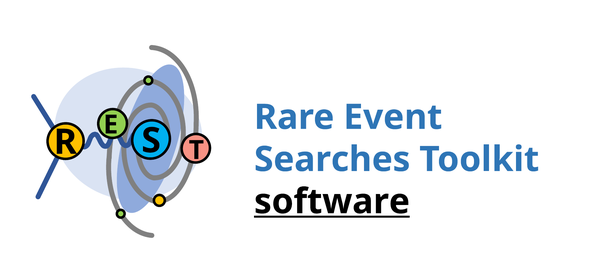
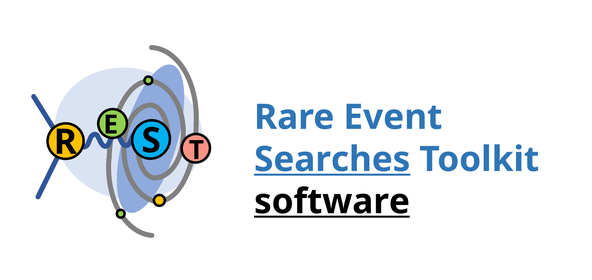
Searches underline: none -> present (332, 160)
